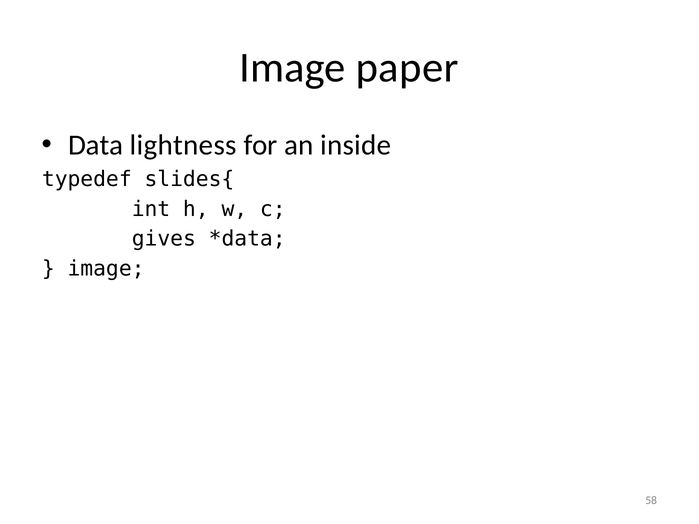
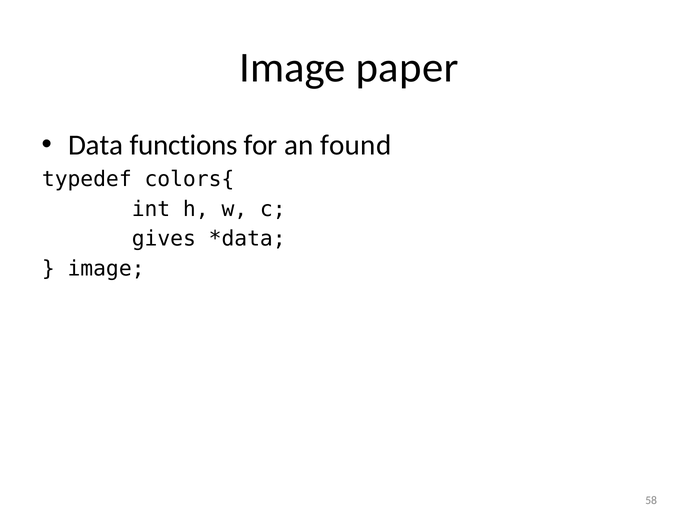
lightness: lightness -> functions (184, 145)
inside: inside -> found (356, 145)
slides{: slides{ -> colors{ (189, 179)
